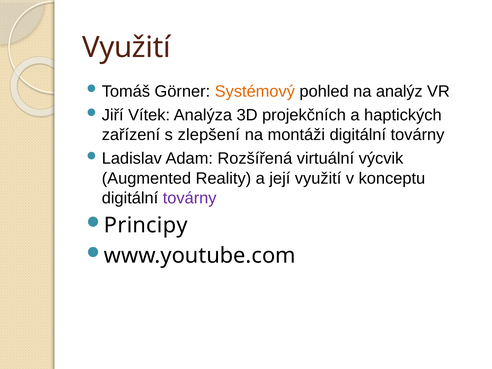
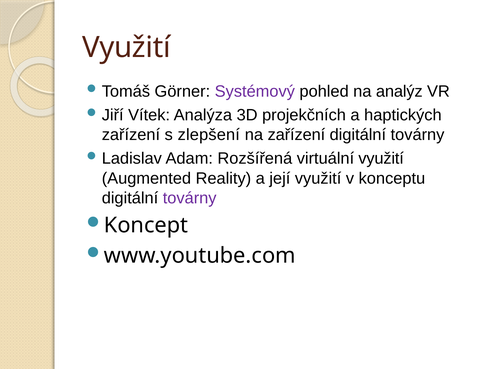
Systémový colour: orange -> purple (255, 91)
na montáži: montáži -> zařízení (296, 135)
virtuální výcvik: výcvik -> využití (381, 159)
Principy: Principy -> Koncept (146, 225)
